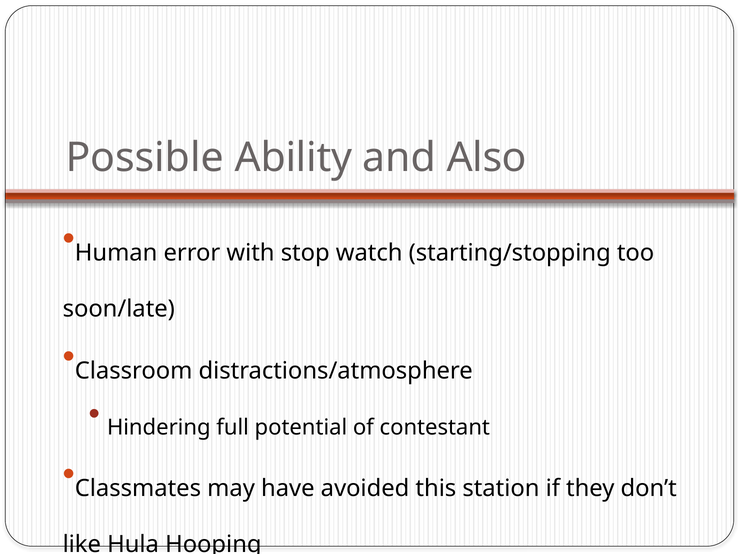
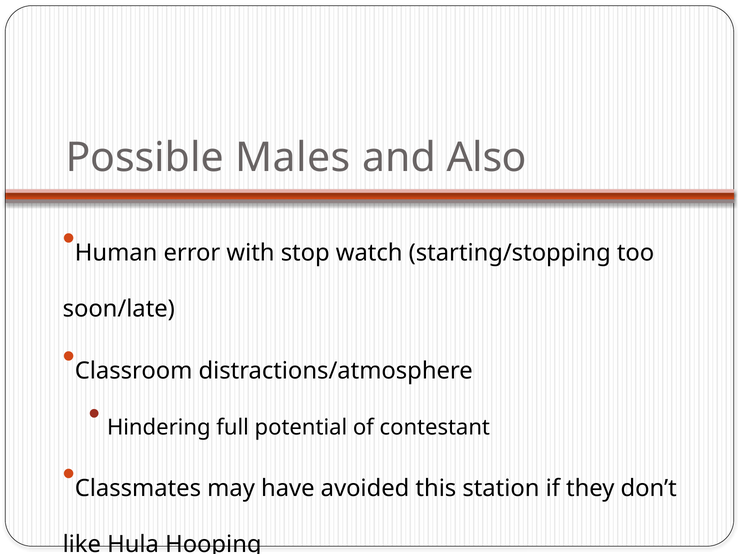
Ability: Ability -> Males (293, 158)
